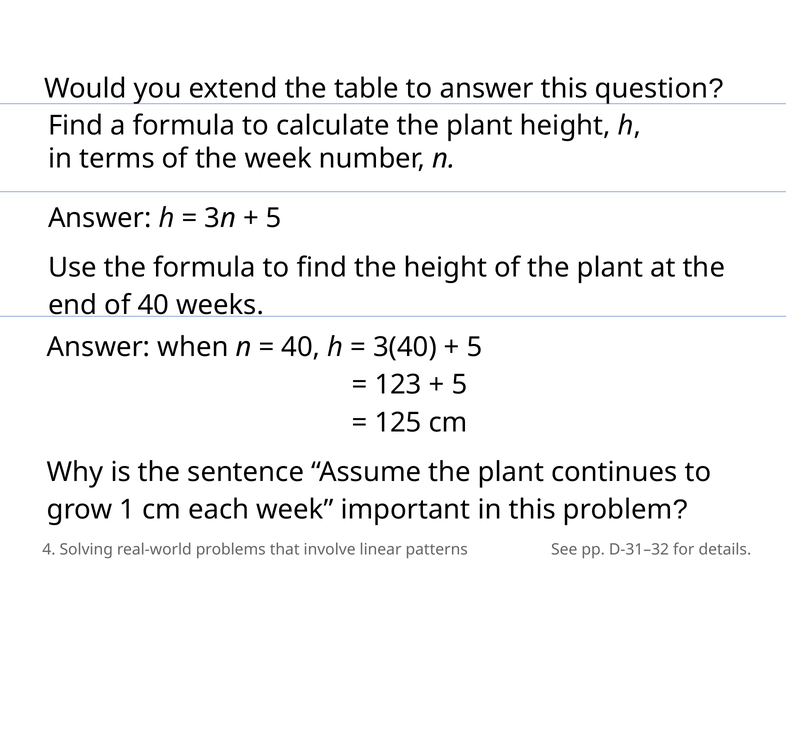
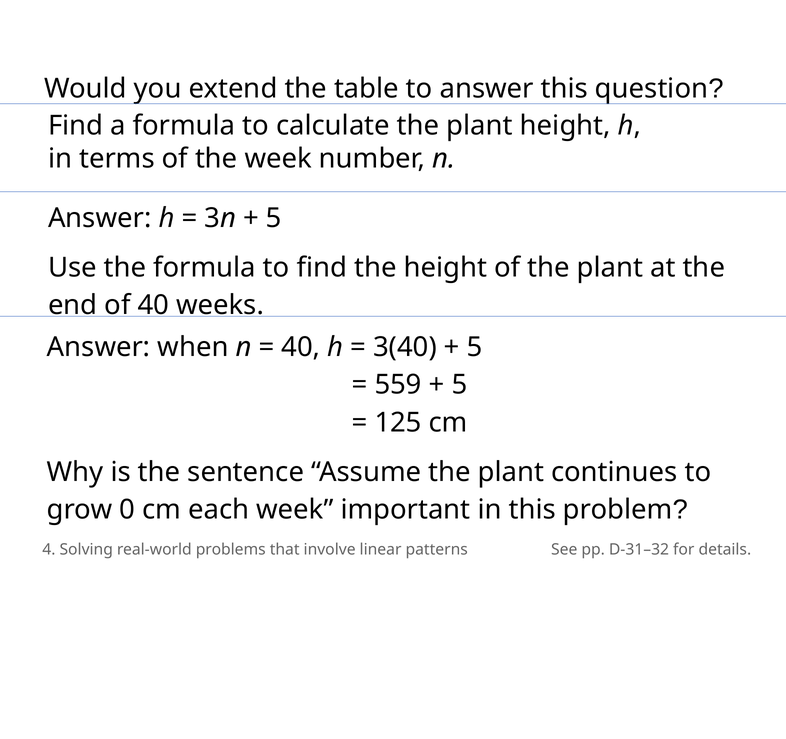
123: 123 -> 559 (398, 385)
1: 1 -> 0 (127, 510)
